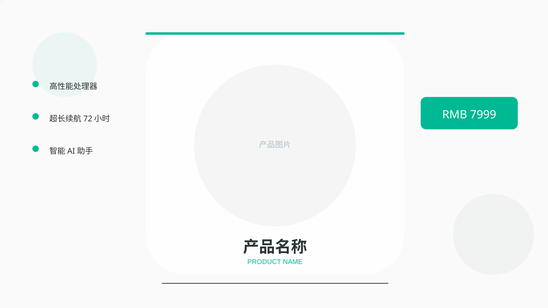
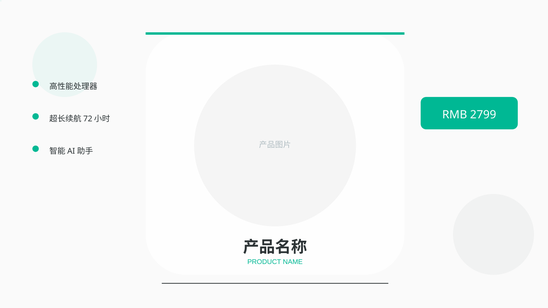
7999: 7999 -> 2799 (483, 115)
